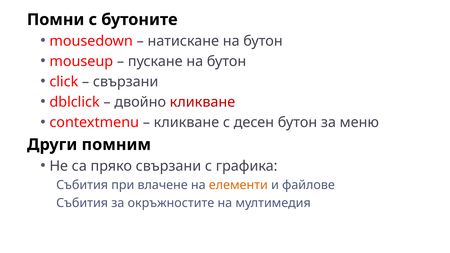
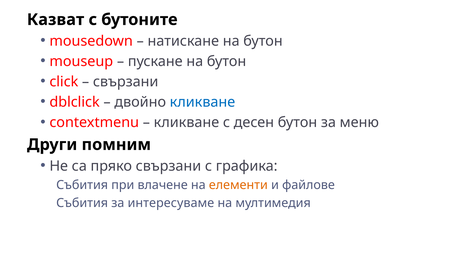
Помни: Помни -> Казват (56, 20)
кликване colour: red -> blue (202, 102)
окръжностите: окръжностите -> интересуваме (171, 203)
